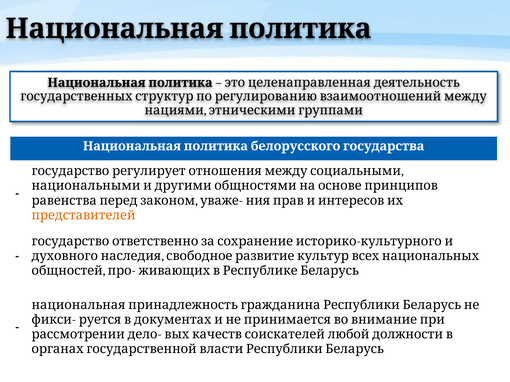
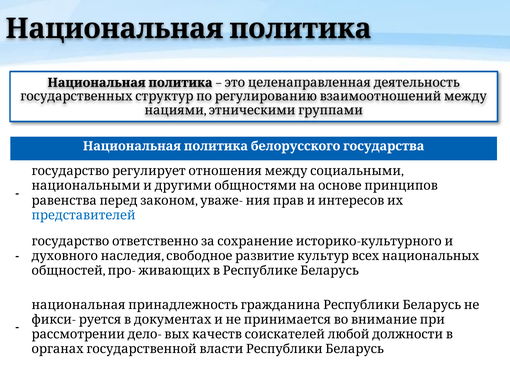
представителей colour: orange -> blue (84, 215)
